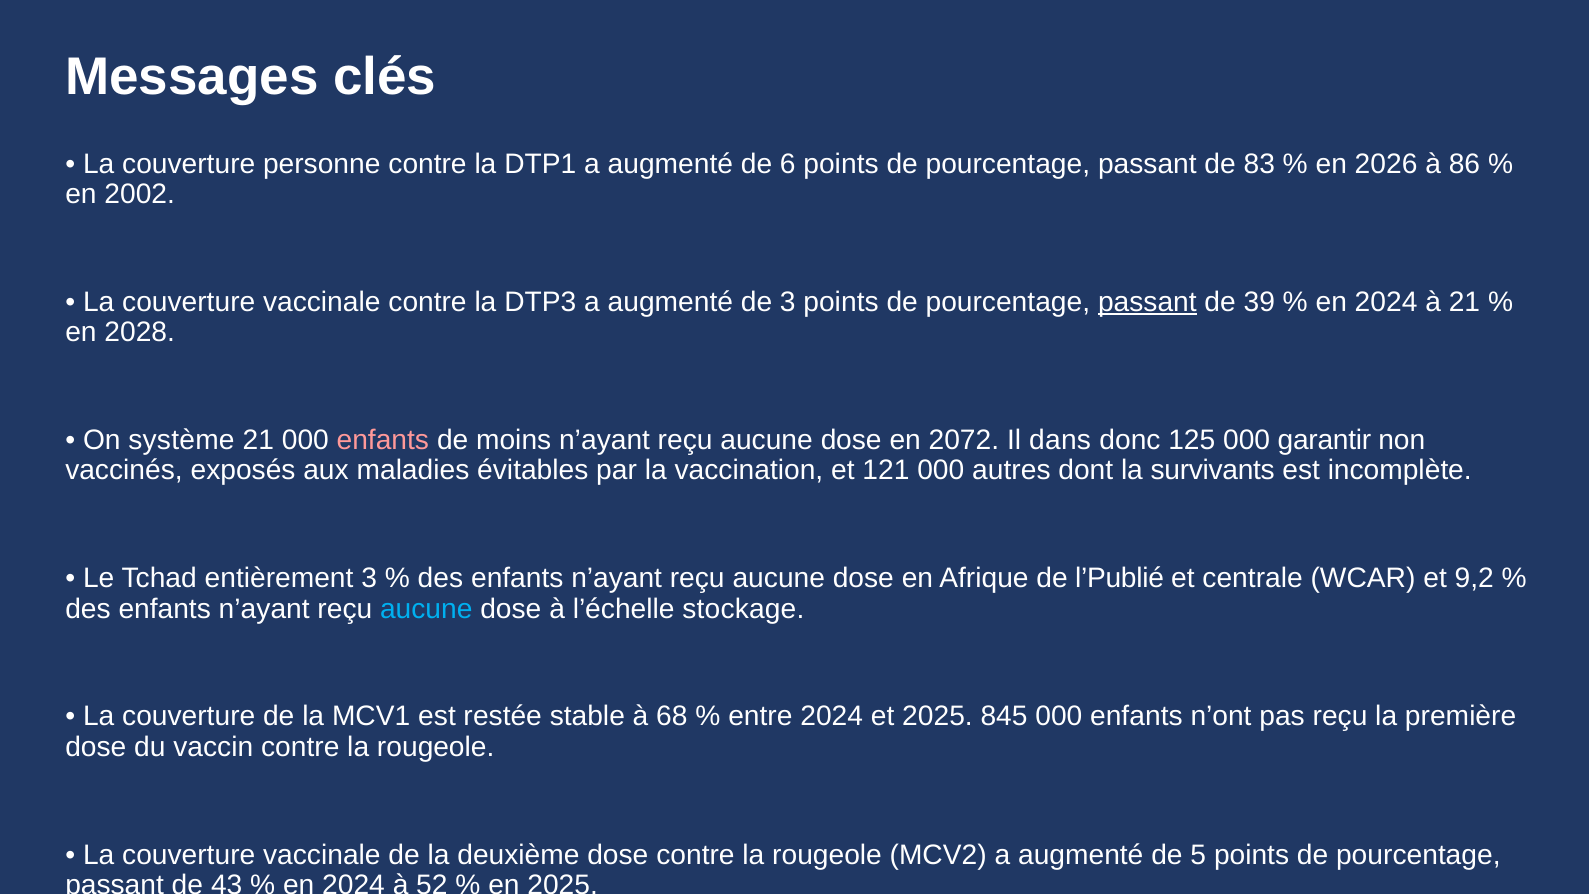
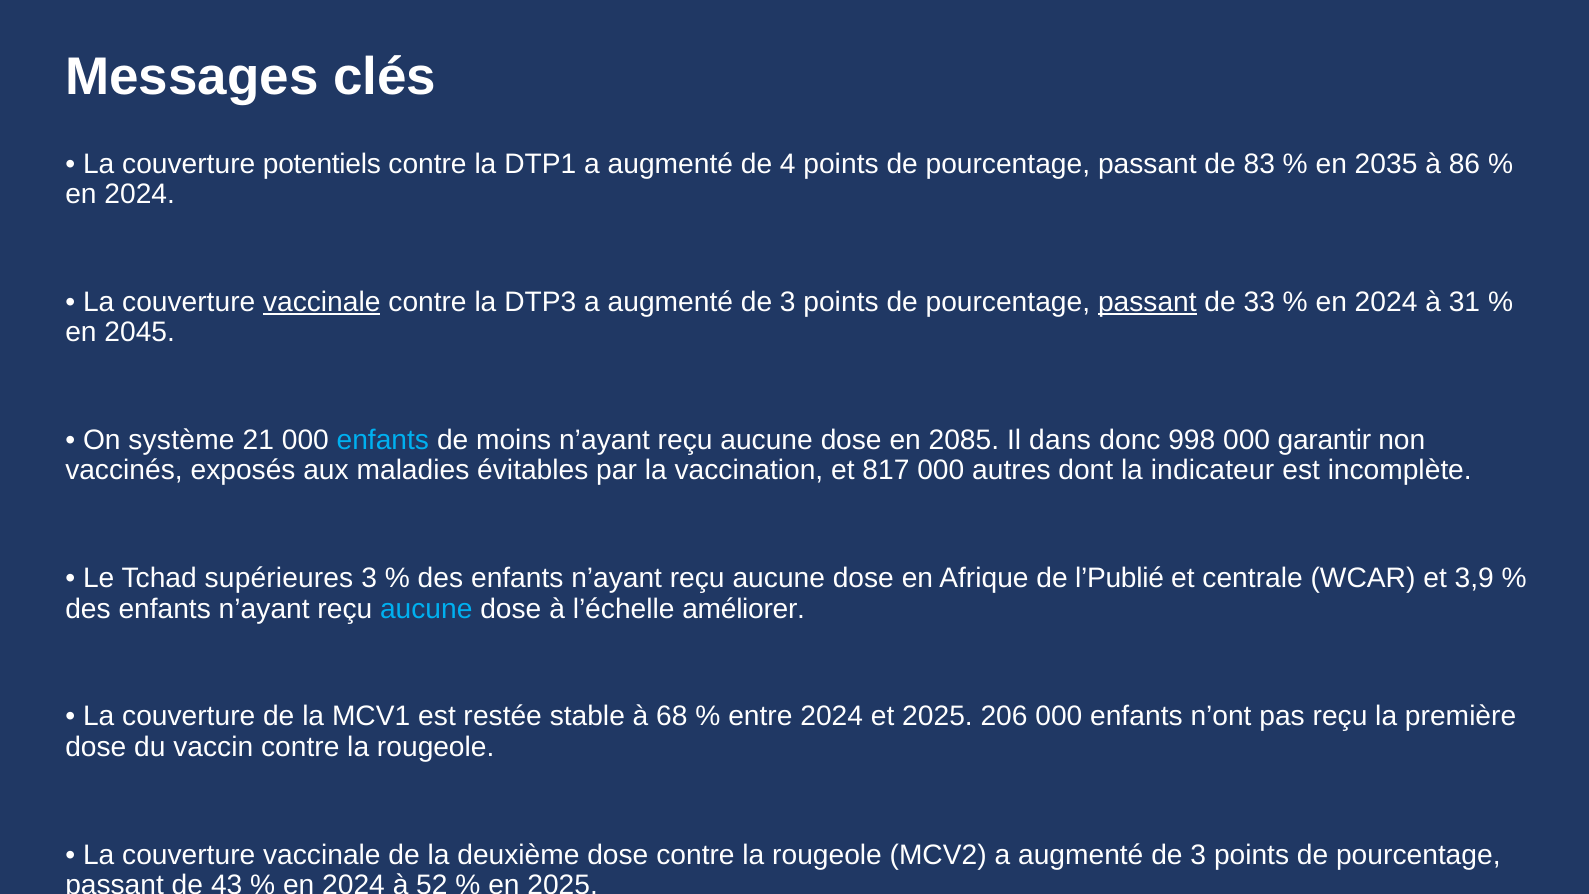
personne: personne -> potentiels (322, 164)
6: 6 -> 4 (788, 164)
2026: 2026 -> 2035 (1386, 164)
2002: 2002 -> 2024 (140, 194)
vaccinale underline: none -> present (322, 302)
39: 39 -> 33 (1259, 302)
à 21: 21 -> 31 (1464, 302)
2028: 2028 -> 2045 (140, 332)
enfants colour: pink -> light blue (383, 440)
2072: 2072 -> 2085 (964, 440)
125: 125 -> 998 (1192, 440)
121: 121 -> 817 (886, 471)
survivants: survivants -> indicateur (1213, 471)
entièrement: entièrement -> supérieures (279, 578)
9,2: 9,2 -> 3,9 (1474, 578)
stockage: stockage -> améliorer (744, 609)
845: 845 -> 206 (1004, 716)
5: 5 -> 3 (1198, 855)
